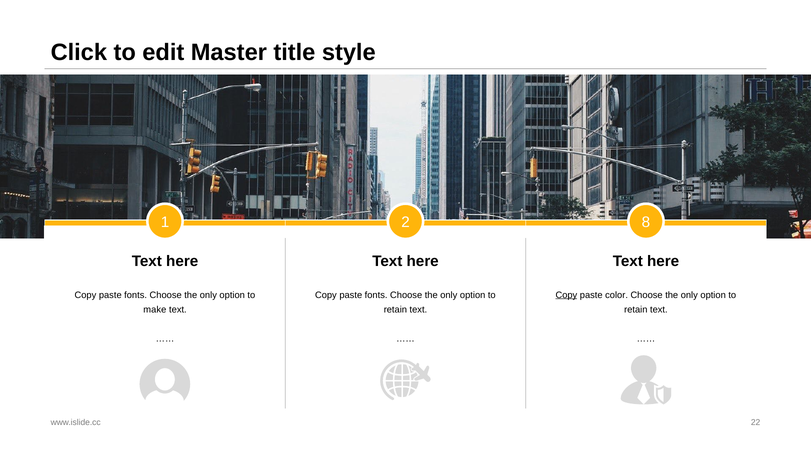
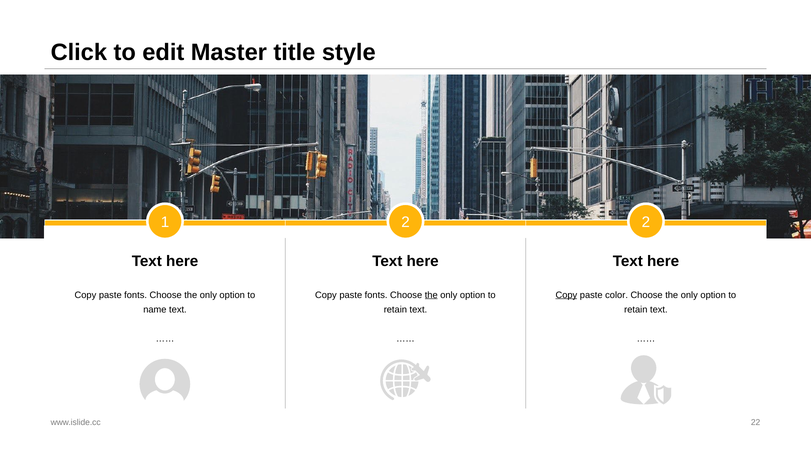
1 8: 8 -> 2 (646, 222)
the underline: none -> present (431, 295)
make: make -> name (155, 310)
